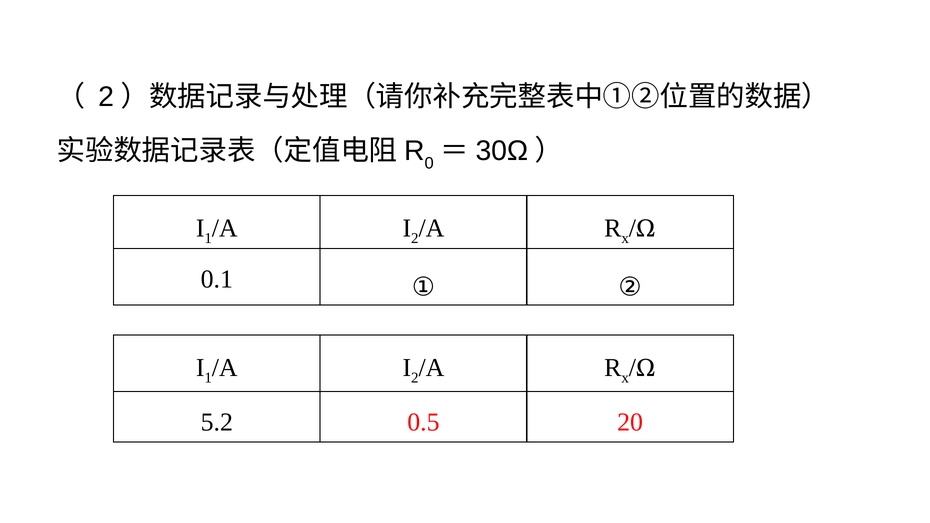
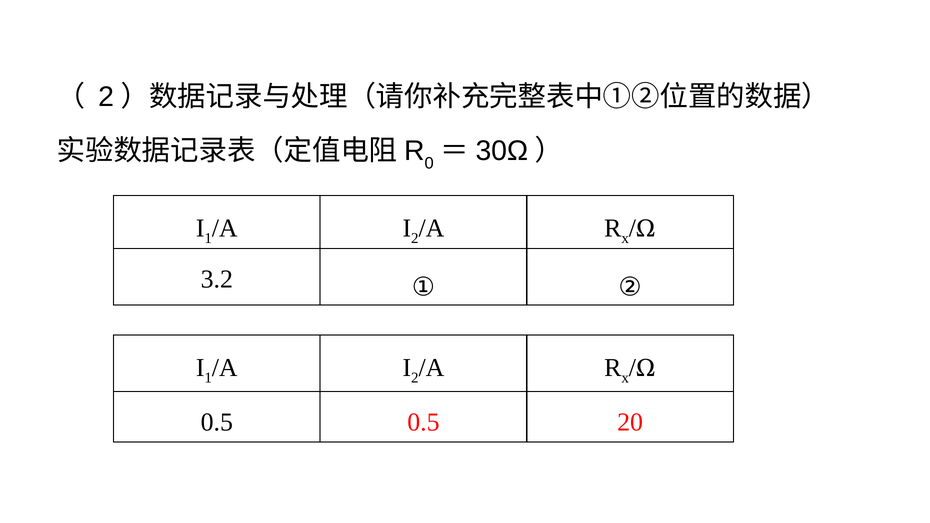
0.1: 0.1 -> 3.2 (217, 279)
5.2: 5.2 -> 0.5 (217, 422)
